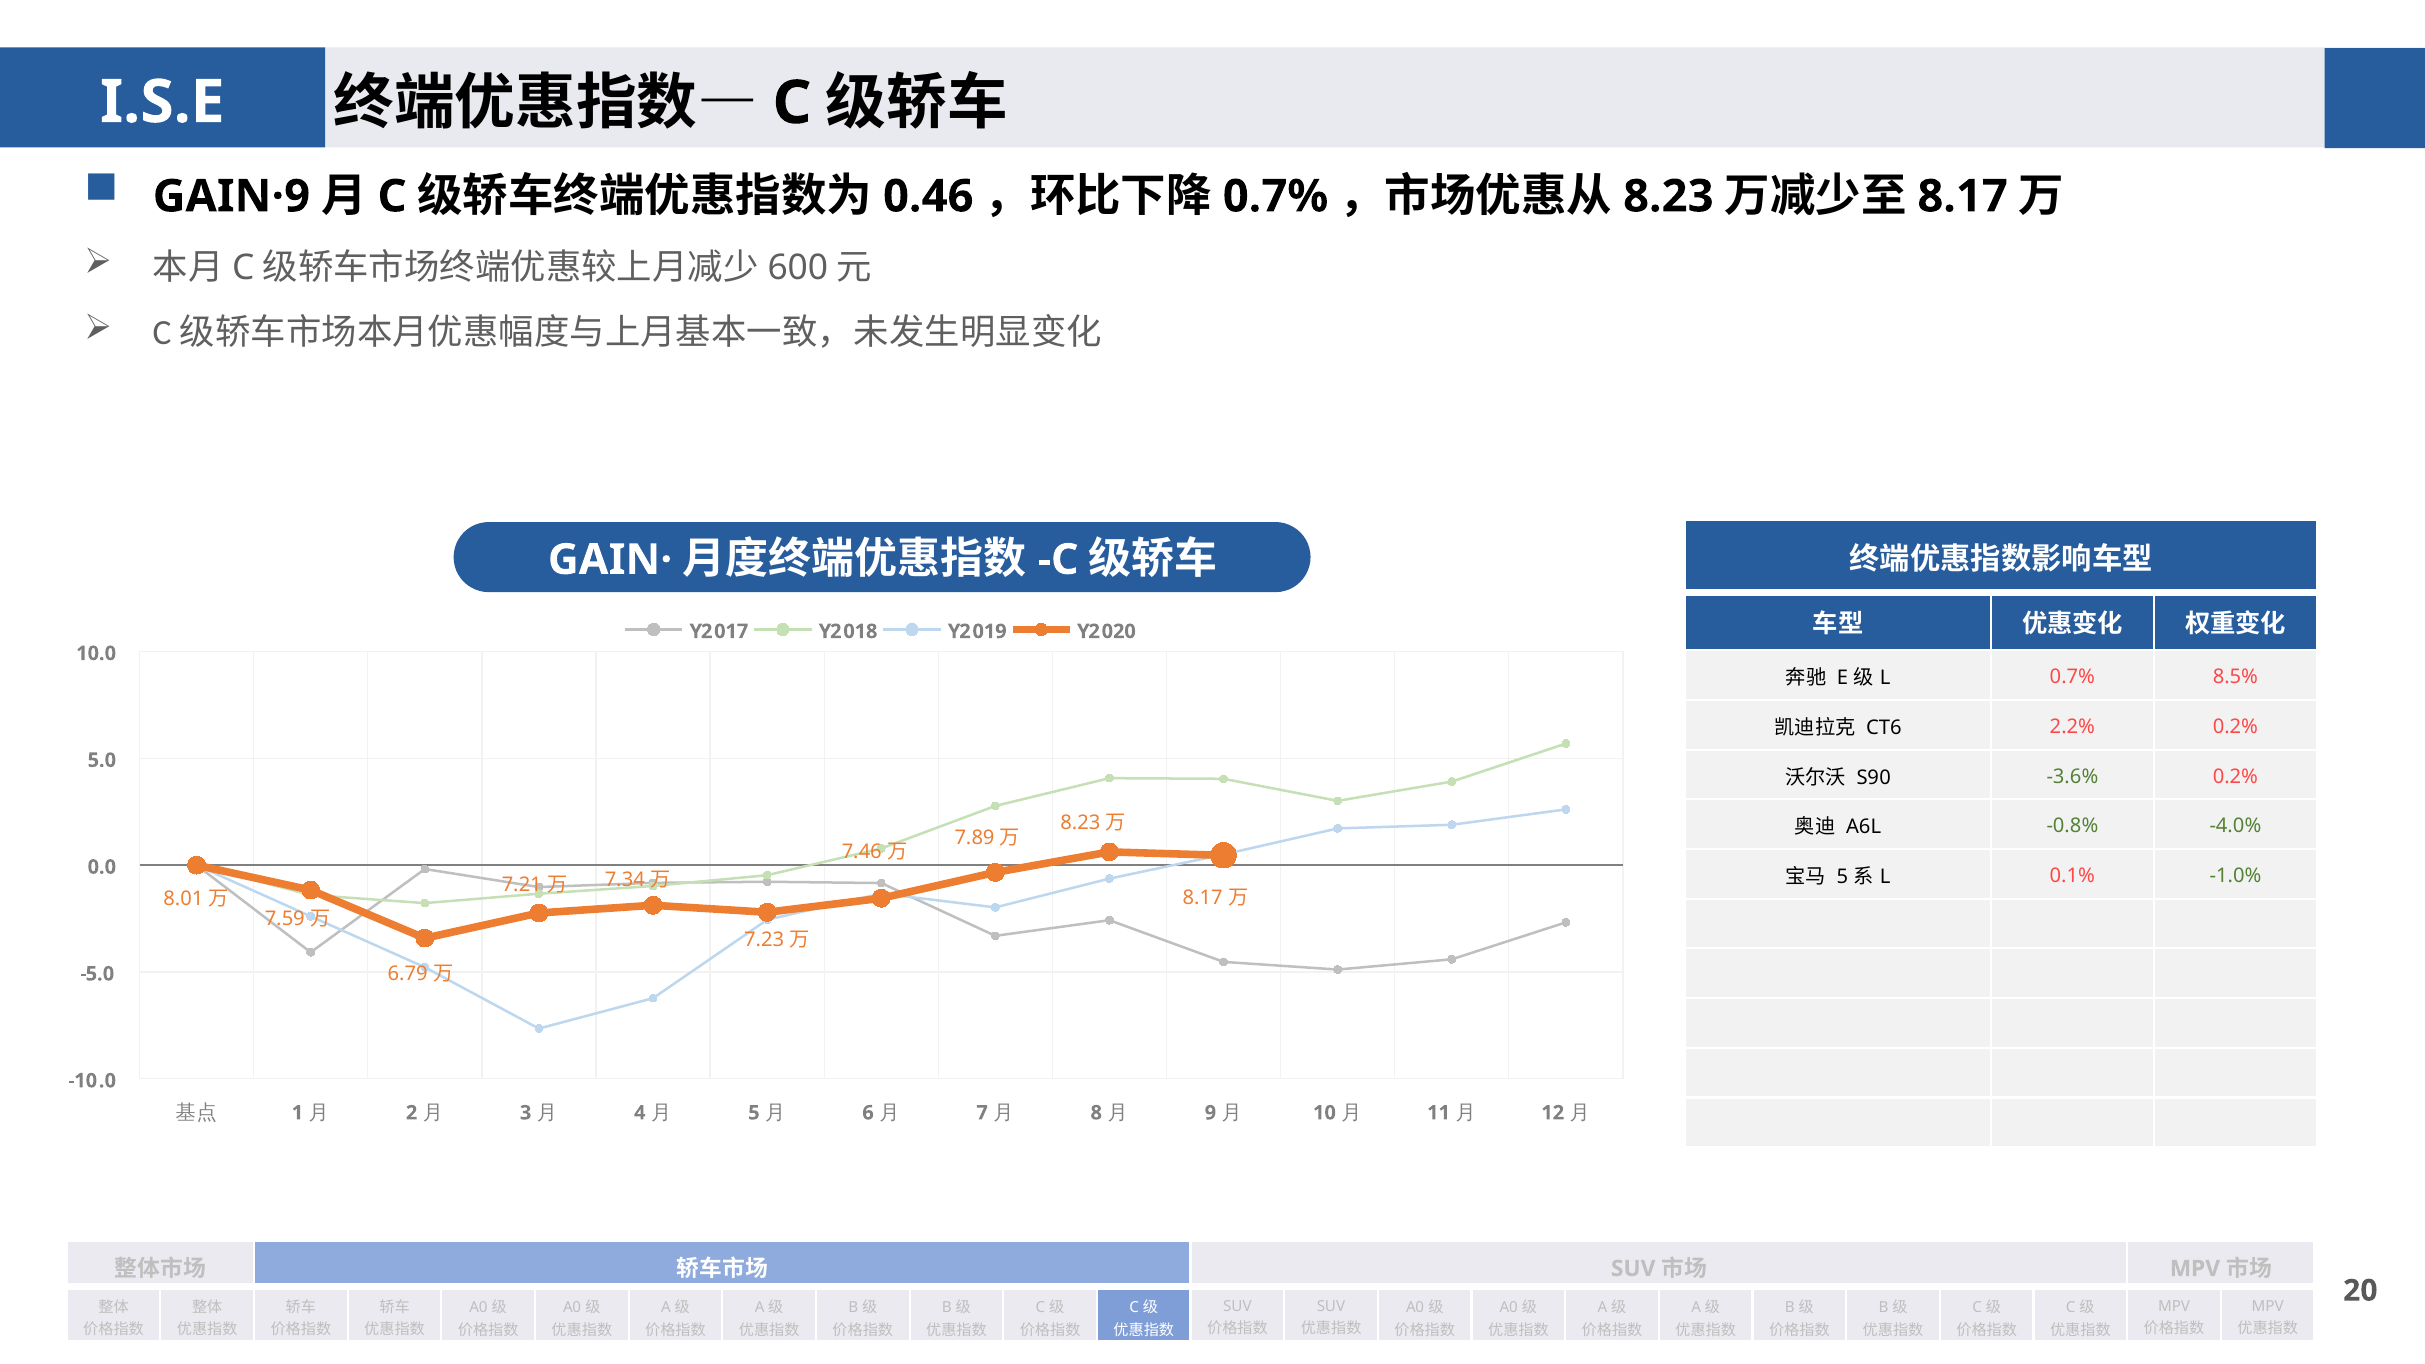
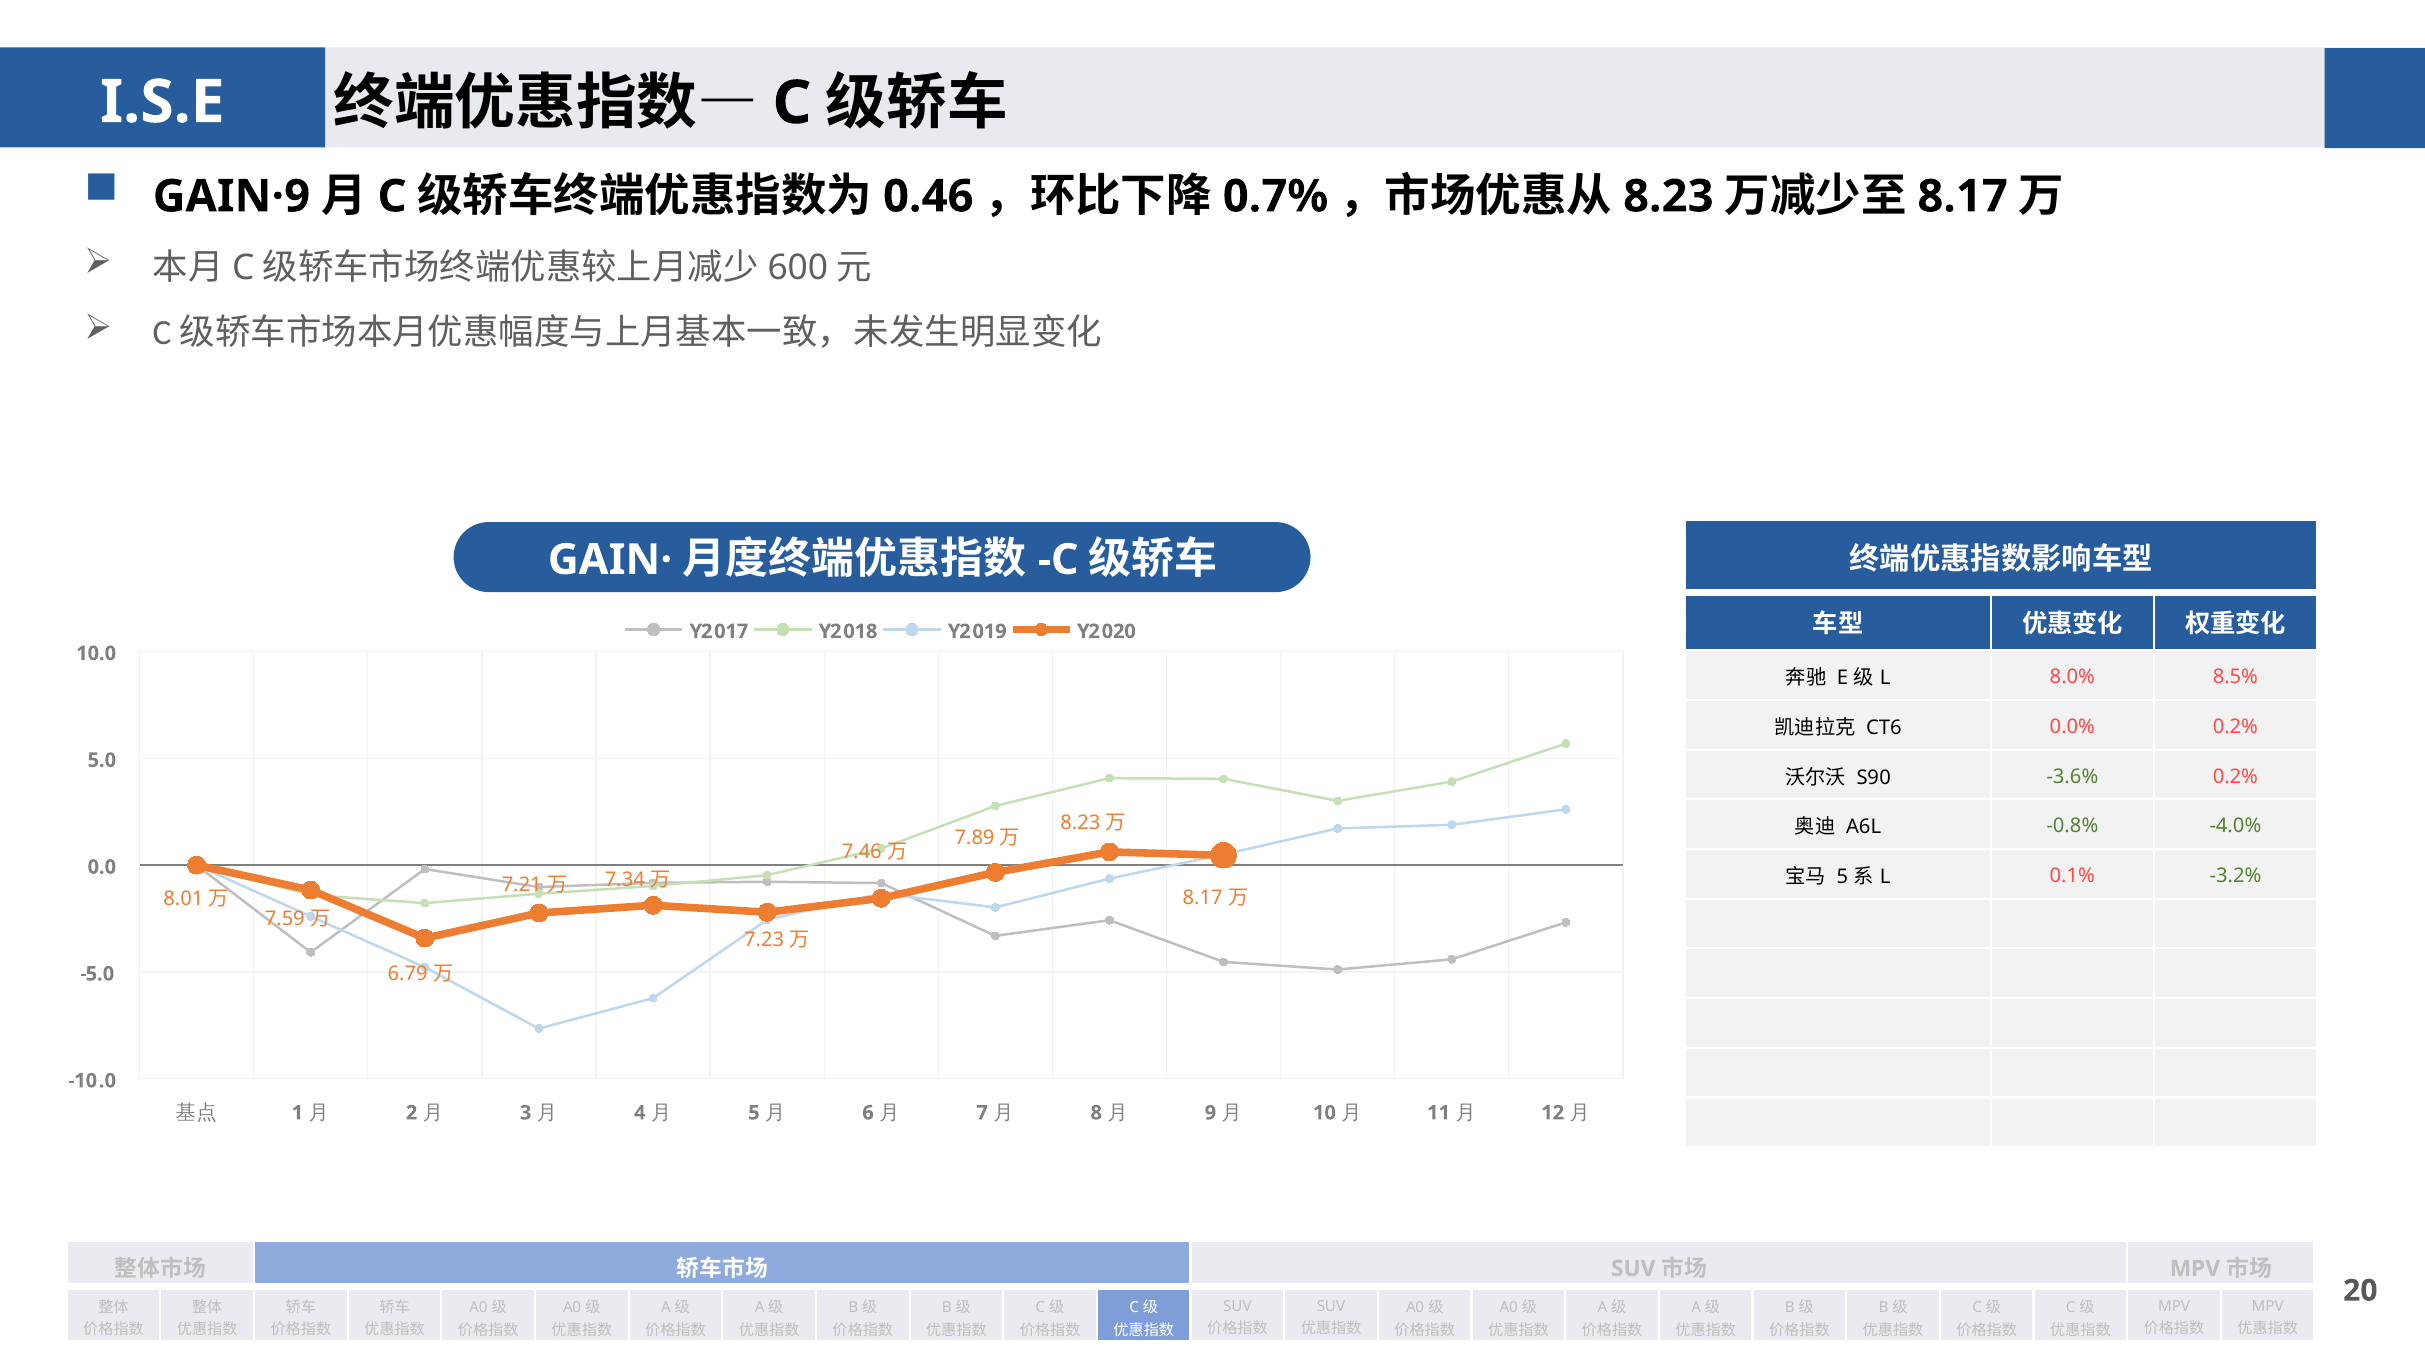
0.7%: 0.7% -> 8.0% (2072, 677)
2.2%: 2.2% -> 0.0% (2072, 727)
-1.0%: -1.0% -> -3.2% (2236, 876)
